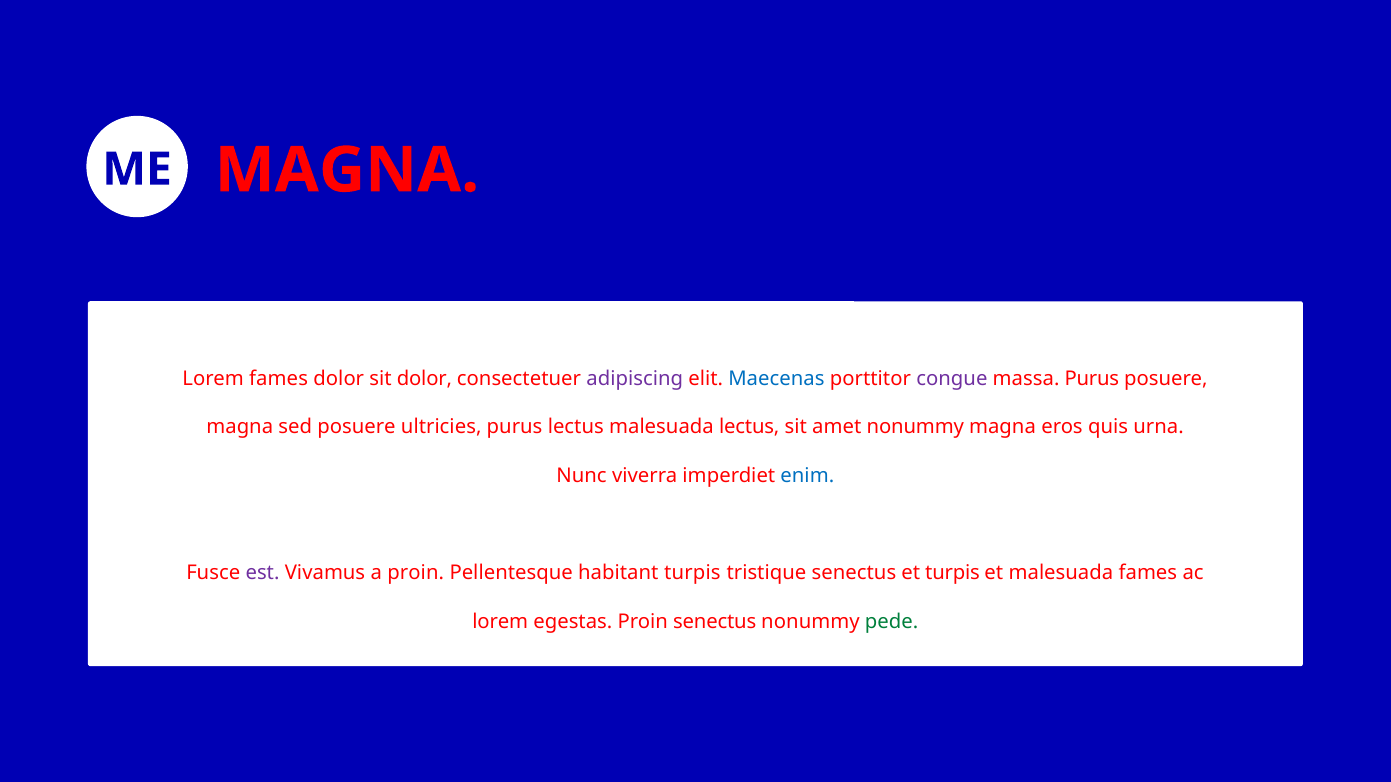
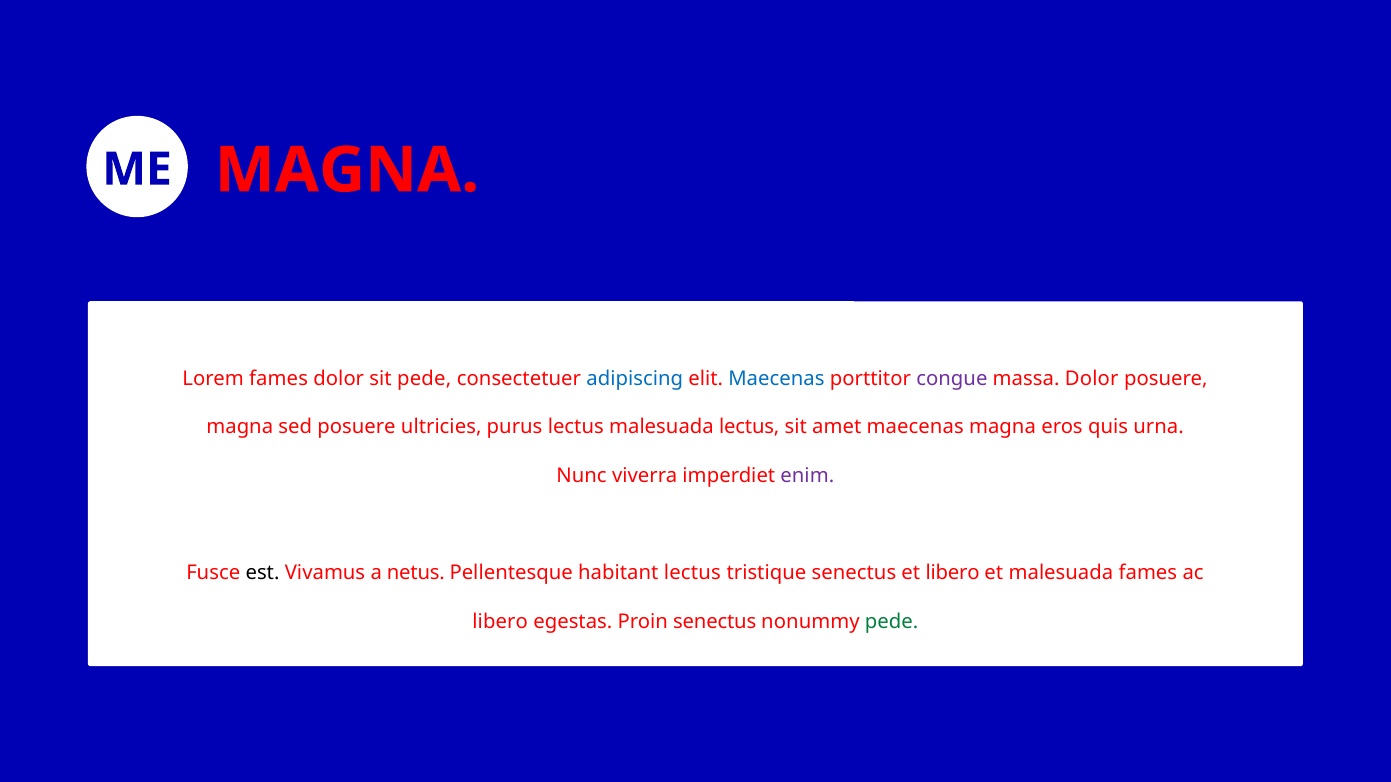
sit dolor: dolor -> pede (424, 379)
adipiscing colour: purple -> blue (635, 379)
massa Purus: Purus -> Dolor (1092, 379)
amet nonummy: nonummy -> maecenas (915, 427)
enim colour: blue -> purple (807, 476)
est colour: purple -> black (263, 574)
a proin: proin -> netus (416, 574)
habitant turpis: turpis -> lectus (692, 574)
et turpis: turpis -> libero (953, 574)
lorem: lorem -> libero (500, 622)
